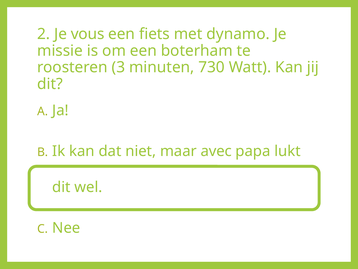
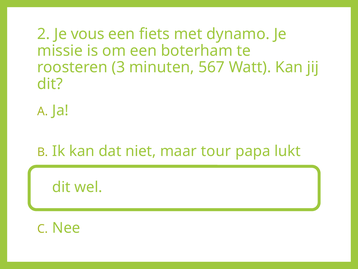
730: 730 -> 567 (212, 67)
avec: avec -> tour (216, 151)
